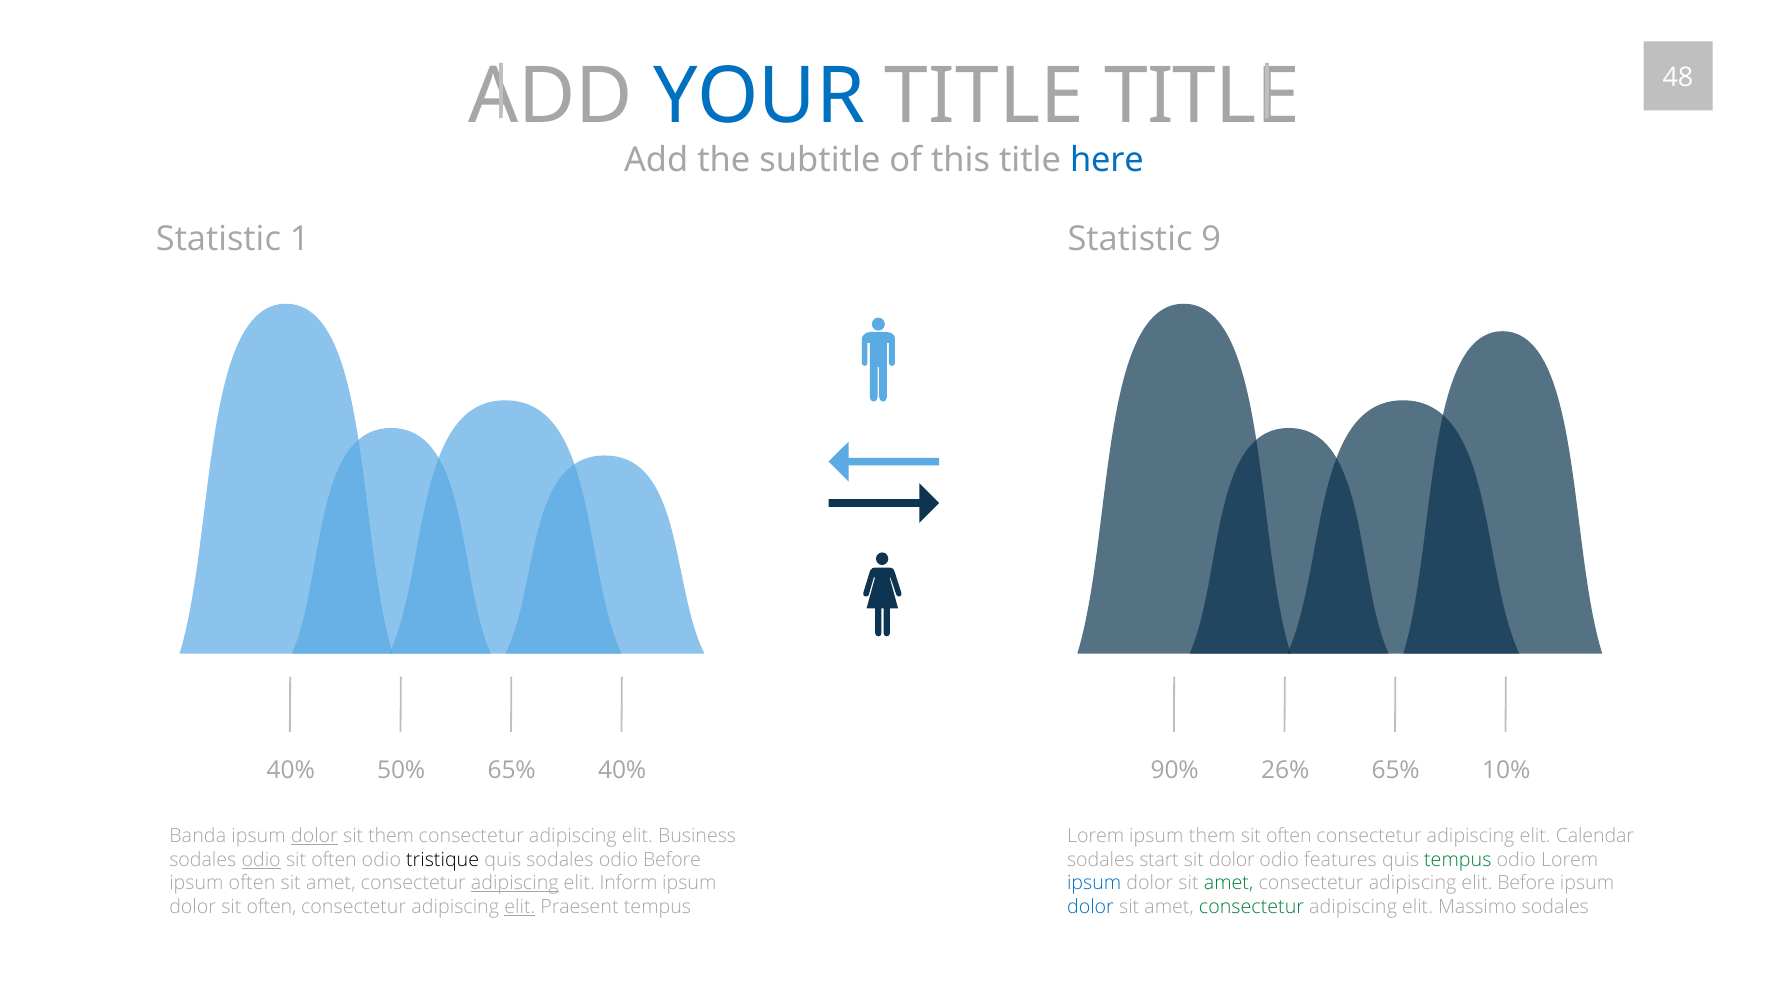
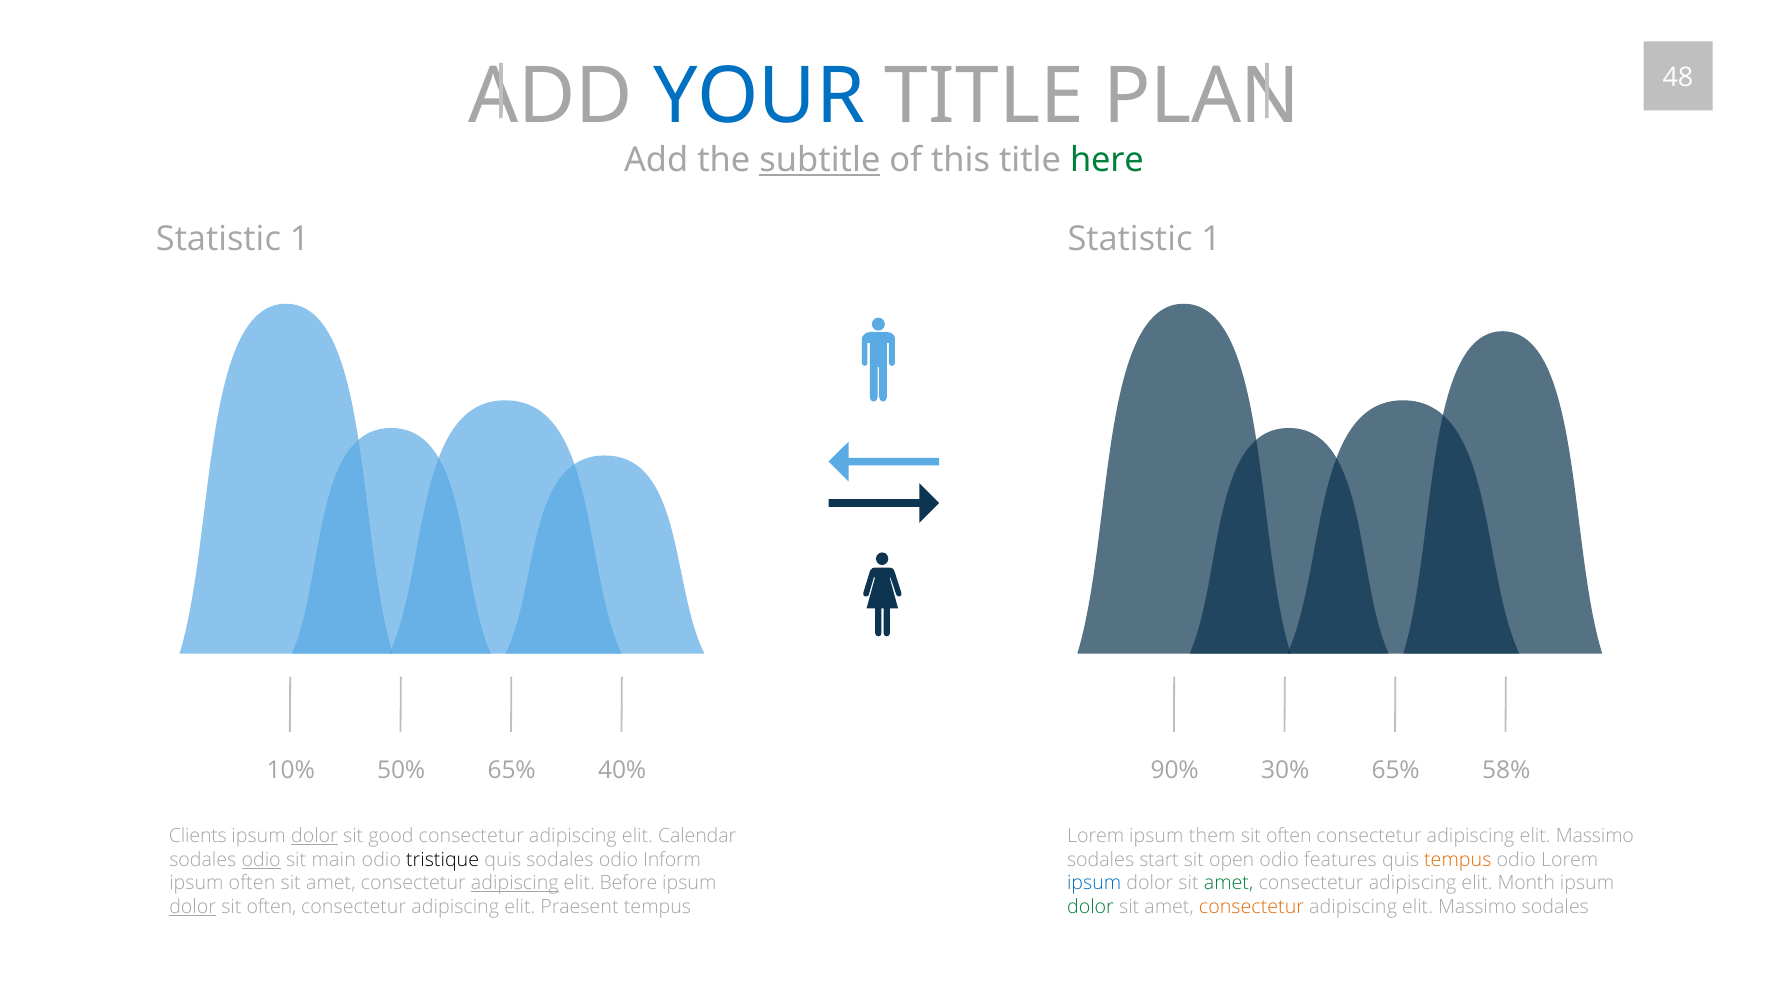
TITLE TITLE: TITLE -> PLAN (1202, 97)
subtitle underline: none -> present (820, 160)
here colour: blue -> green (1107, 160)
9: 9 -> 1 (1211, 239)
40%: 40% -> 10% (291, 771)
26%: 26% -> 30% (1285, 771)
10%: 10% -> 58% (1506, 771)
Banda: Banda -> Clients (198, 837)
sit them: them -> good (391, 837)
Business: Business -> Calendar (697, 837)
Calendar: Calendar -> Massimo (1595, 837)
often: often -> main (334, 860)
odio Before: Before -> Inform (672, 860)
sit dolor: dolor -> open (1232, 860)
tempus colour: green -> orange (1458, 860)
Inform: Inform -> Before (628, 884)
elit Before: Before -> Month (1526, 884)
dolor underline: none -> present (193, 907)
elit underline: present -> none (520, 907)
dolor colour: blue -> green (1090, 907)
consectetur colour: green -> orange (1251, 907)
